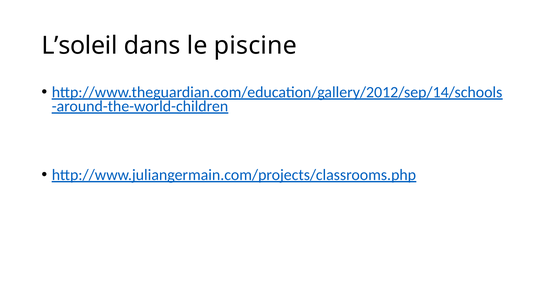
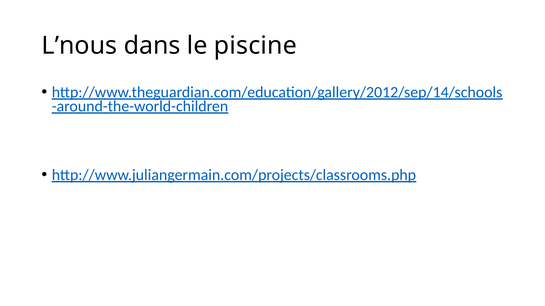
L’soleil: L’soleil -> L’nous (79, 46)
